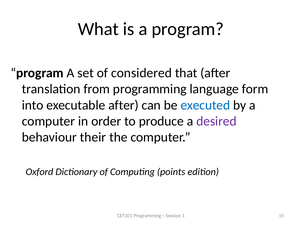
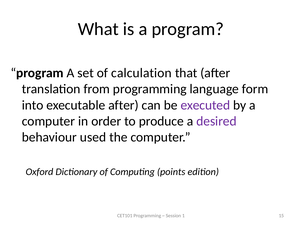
considered: considered -> calculation (141, 73)
executed colour: blue -> purple (205, 105)
their: their -> used (93, 138)
